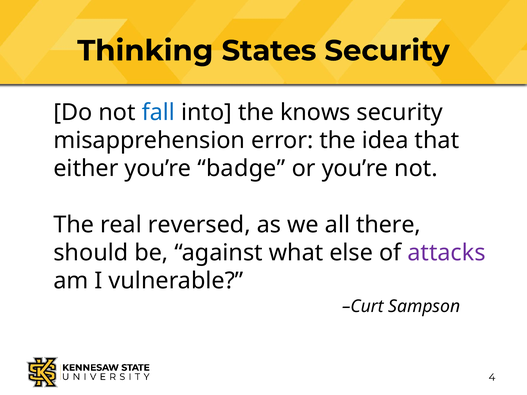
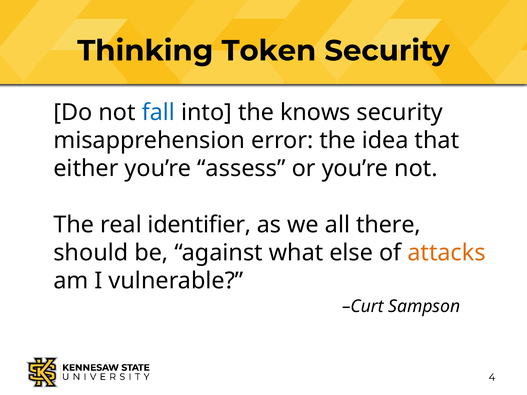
States: States -> Token (269, 51)
badge: badge -> assess (241, 169)
reversed: reversed -> identifier (199, 225)
attacks colour: purple -> orange (447, 253)
